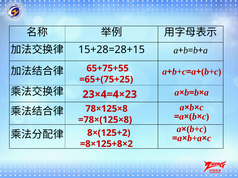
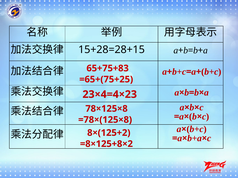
65+75+55: 65+75+55 -> 65+75+83 (108, 68)
